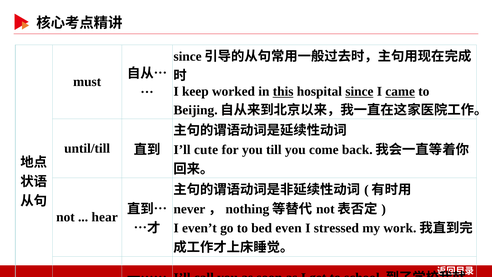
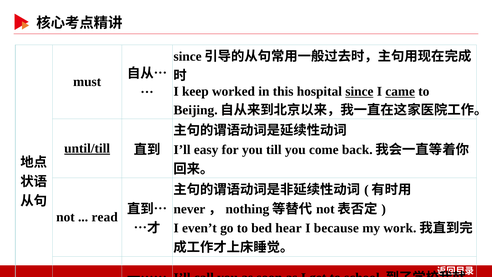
this underline: present -> none (283, 91)
until/till underline: none -> present (87, 148)
cute: cute -> easy (206, 150)
hear: hear -> read (105, 217)
even: even -> hear (289, 228)
stressed: stressed -> because (336, 228)
